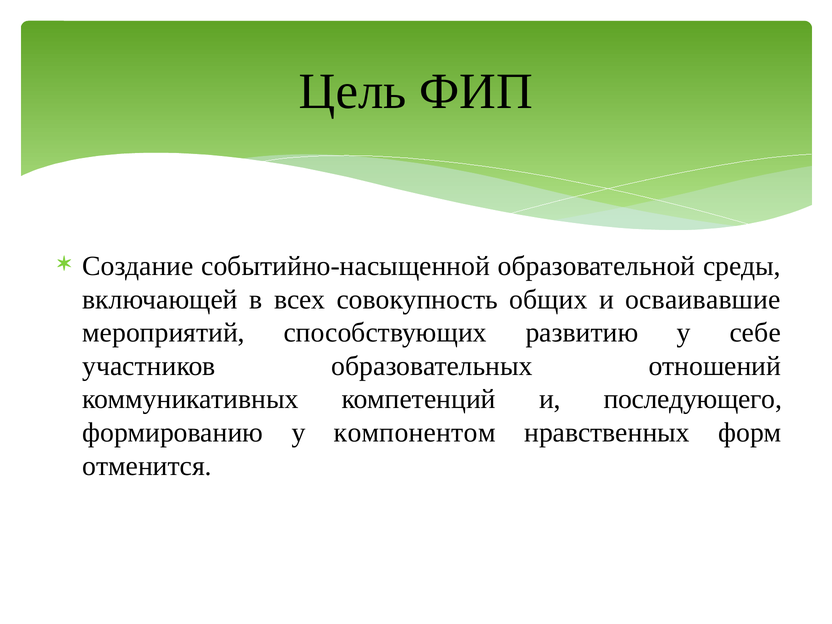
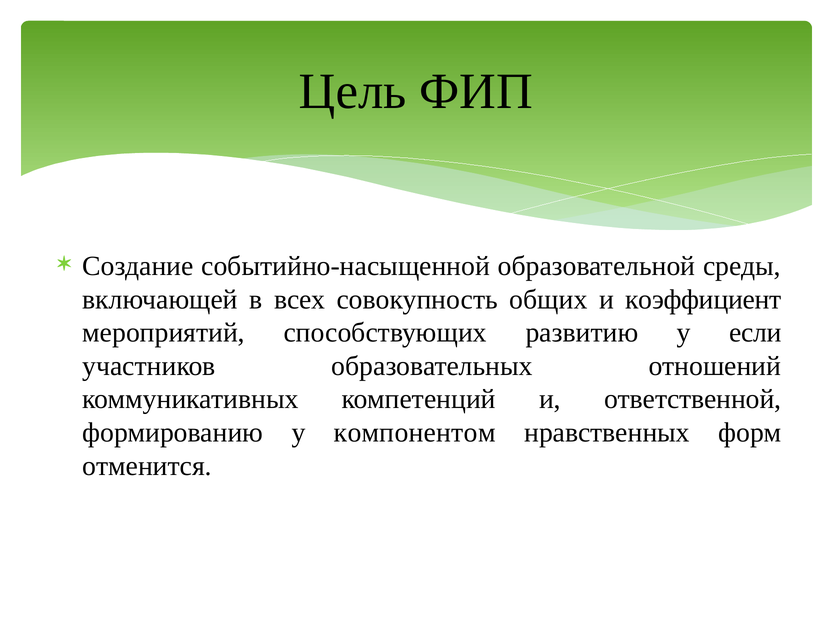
осваивавшие: осваивавшие -> коэффициент (703, 299)
себе: себе -> если (755, 333)
последующего: последующего -> ответственной (693, 399)
